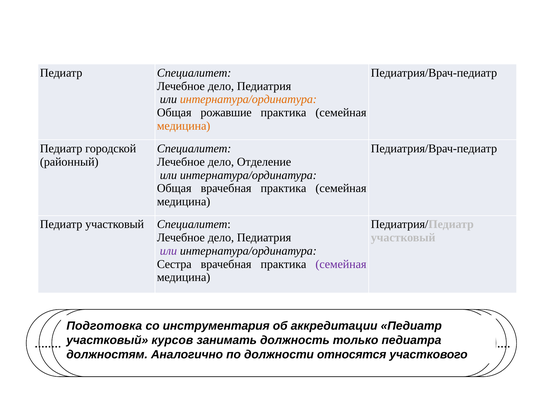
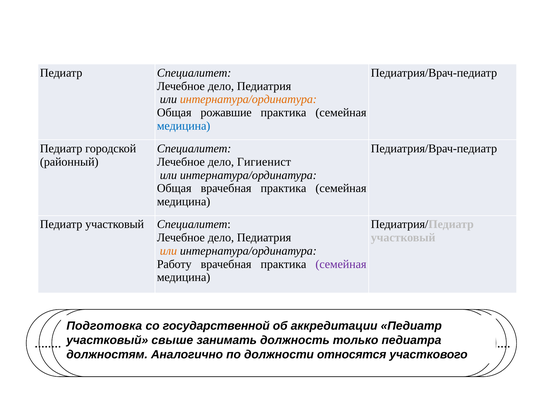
медицина colour: orange -> blue (184, 126)
Отделение: Отделение -> Гигиенист (264, 162)
или colour: purple -> orange (168, 251)
Сестра: Сестра -> Работу (174, 264)
инструментария: инструментария -> государственной (216, 326)
курсов: курсов -> свыше (172, 340)
